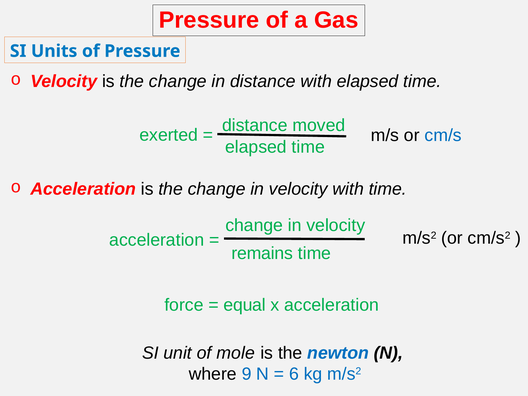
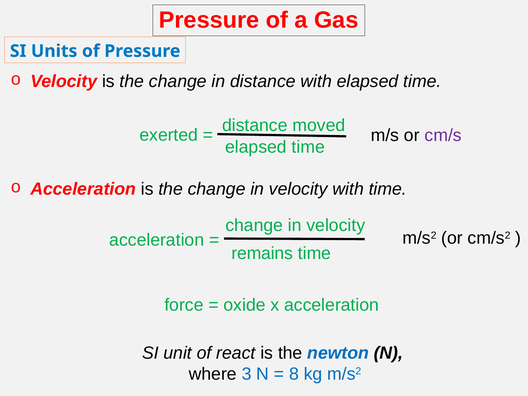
cm/s colour: blue -> purple (443, 135)
equal: equal -> oxide (245, 305)
mole: mole -> react (236, 353)
9: 9 -> 3 (247, 374)
6: 6 -> 8 (294, 374)
